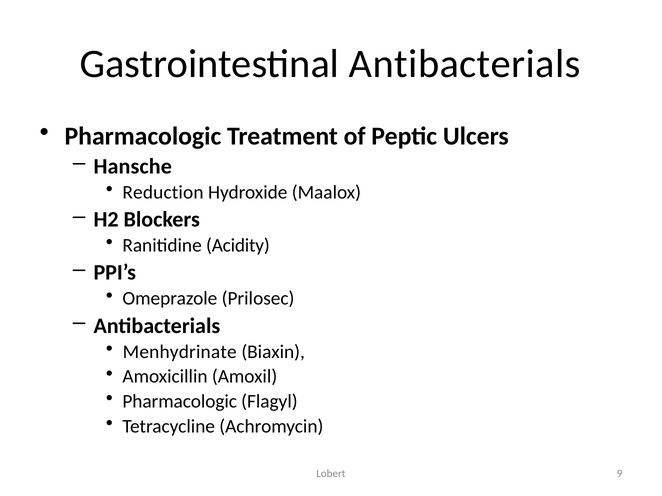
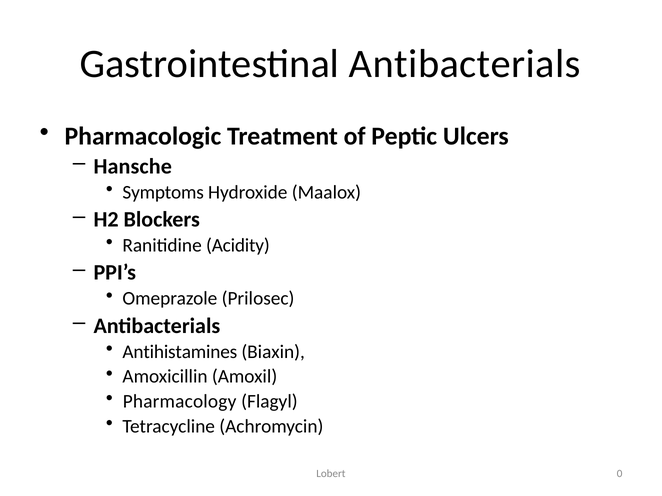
Reduction: Reduction -> Symptoms (163, 192)
Menhydrinate: Menhydrinate -> Antihistamines (180, 352)
Pharmacologic: Pharmacologic -> Pharmacology (180, 402)
9: 9 -> 0 (620, 474)
